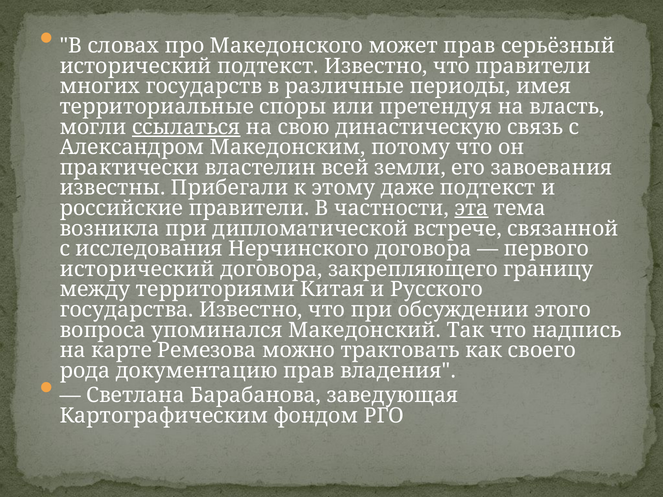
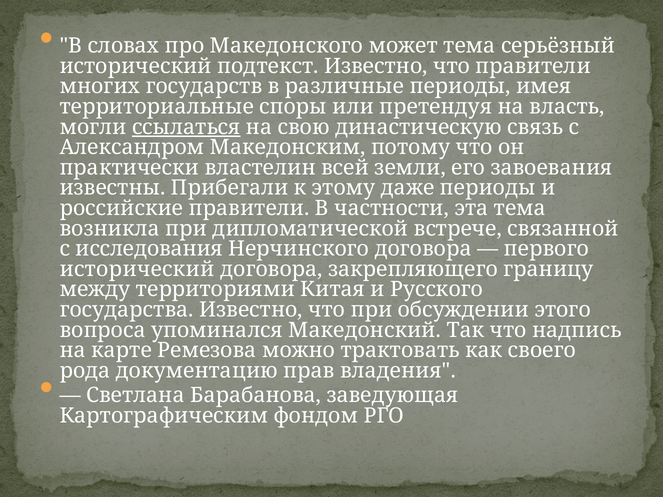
может прав: прав -> тема (469, 46)
даже подтекст: подтекст -> периоды (488, 188)
эта underline: present -> none (471, 208)
